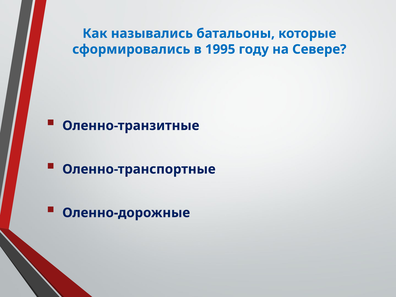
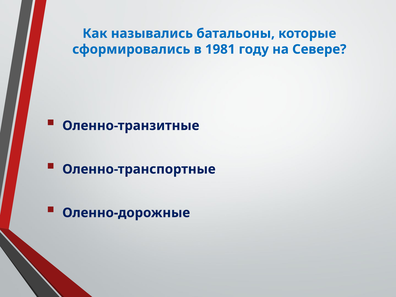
1995: 1995 -> 1981 (220, 49)
